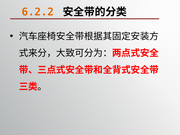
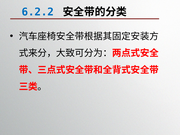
6.2.2 colour: orange -> blue (38, 12)
